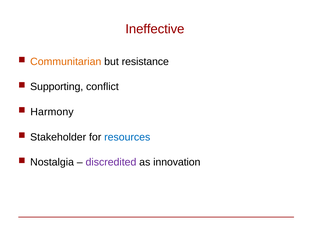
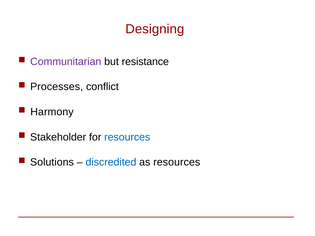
Ineffective: Ineffective -> Designing (155, 29)
Communitarian colour: orange -> purple (66, 62)
Supporting: Supporting -> Processes (57, 87)
Nostalgia: Nostalgia -> Solutions (52, 162)
discredited colour: purple -> blue (111, 162)
as innovation: innovation -> resources (177, 162)
